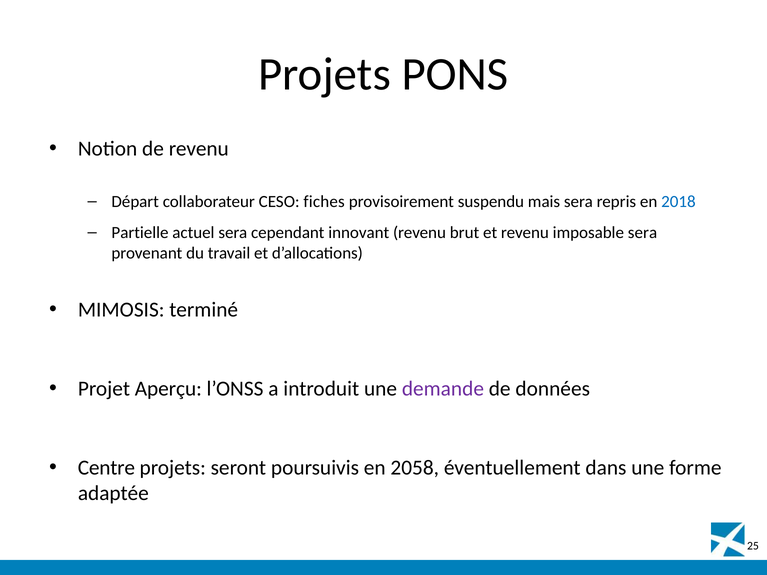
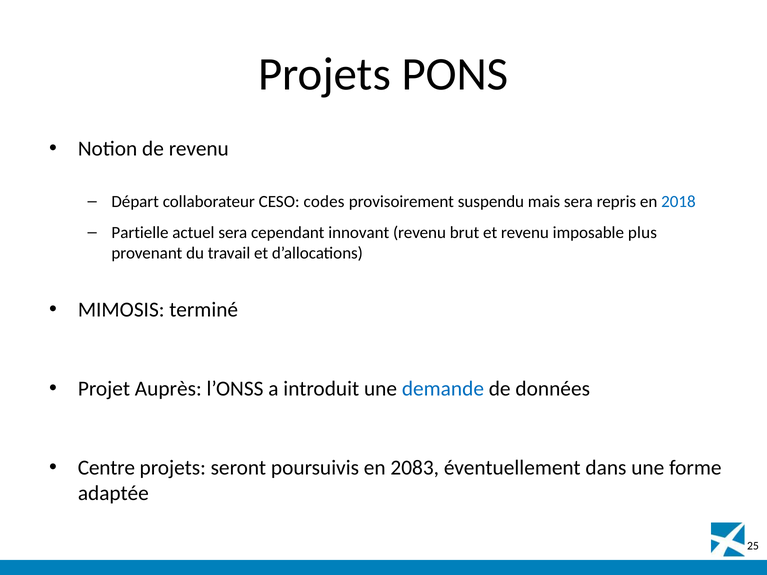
fiches: fiches -> codes (324, 202)
imposable sera: sera -> plus (642, 233)
Aperçu: Aperçu -> Auprès (168, 389)
demande colour: purple -> blue (443, 389)
2058: 2058 -> 2083 (415, 468)
